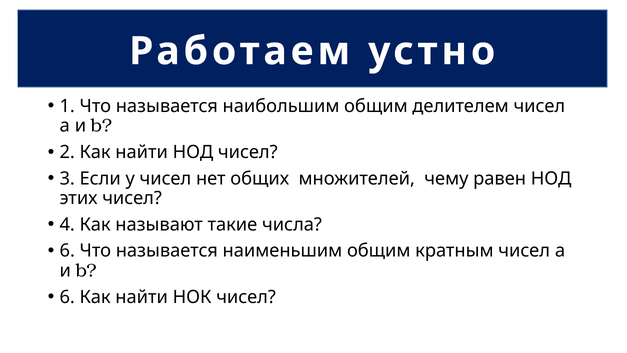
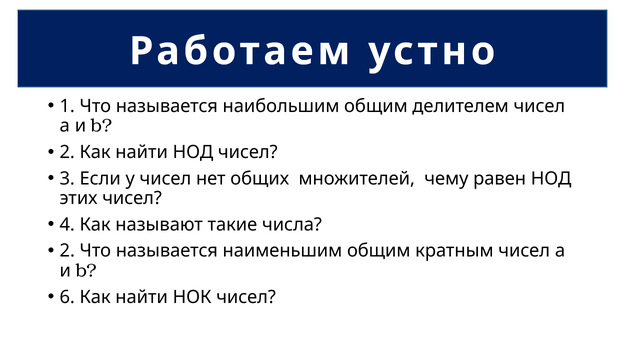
6: 6 -> 2 (67, 251)
